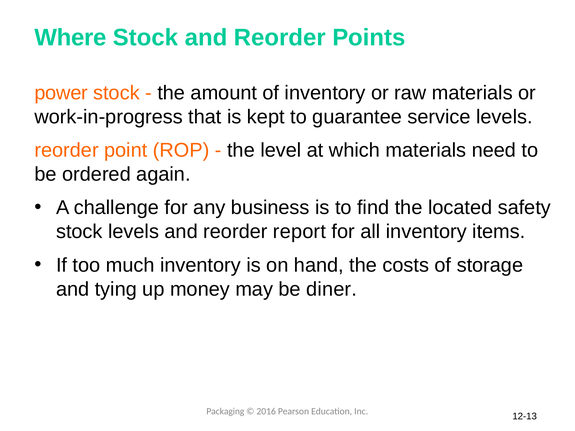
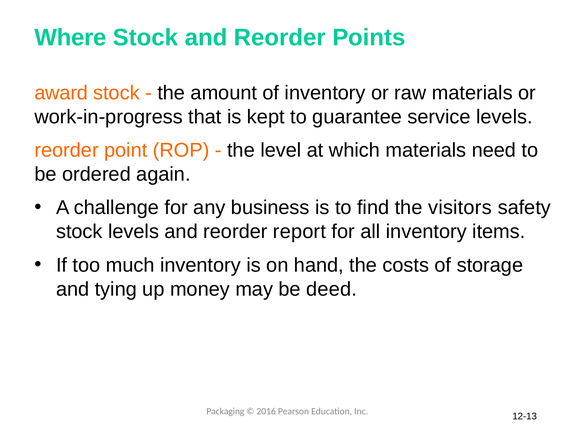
power: power -> award (61, 93)
located: located -> visitors (460, 208)
diner: diner -> deed (332, 289)
